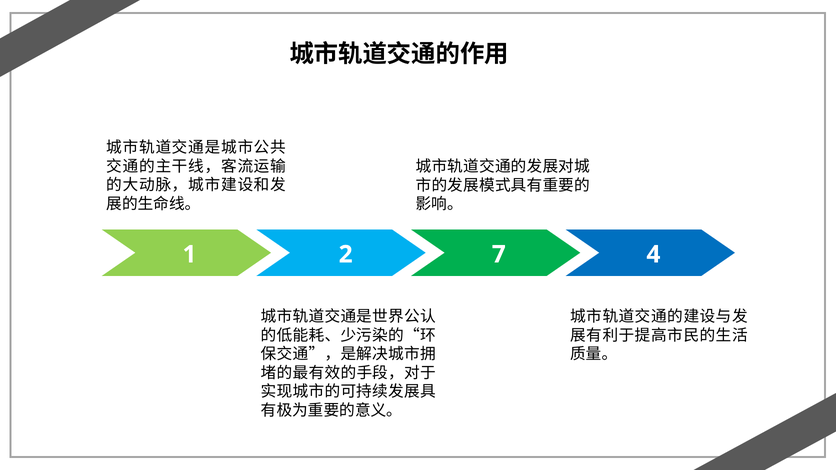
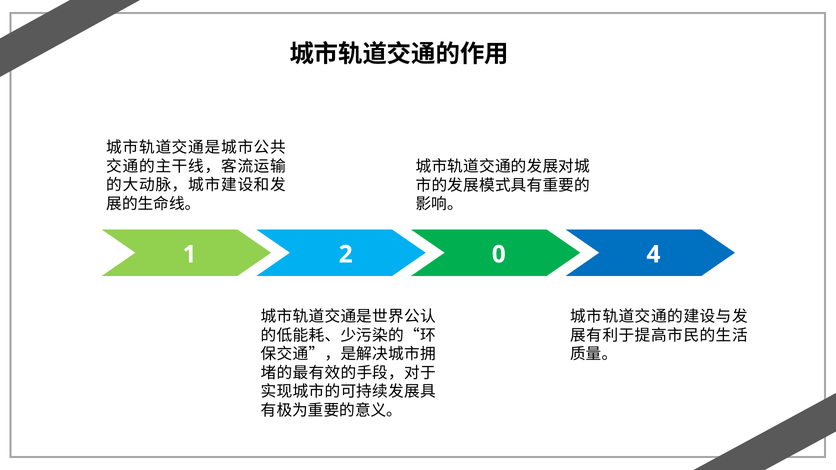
7: 7 -> 0 (499, 255)
